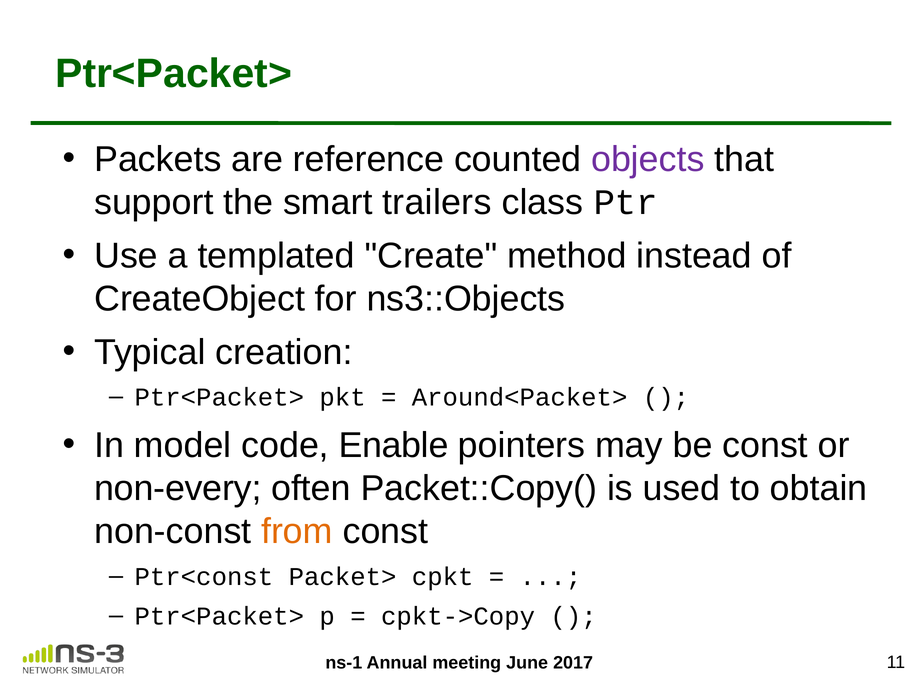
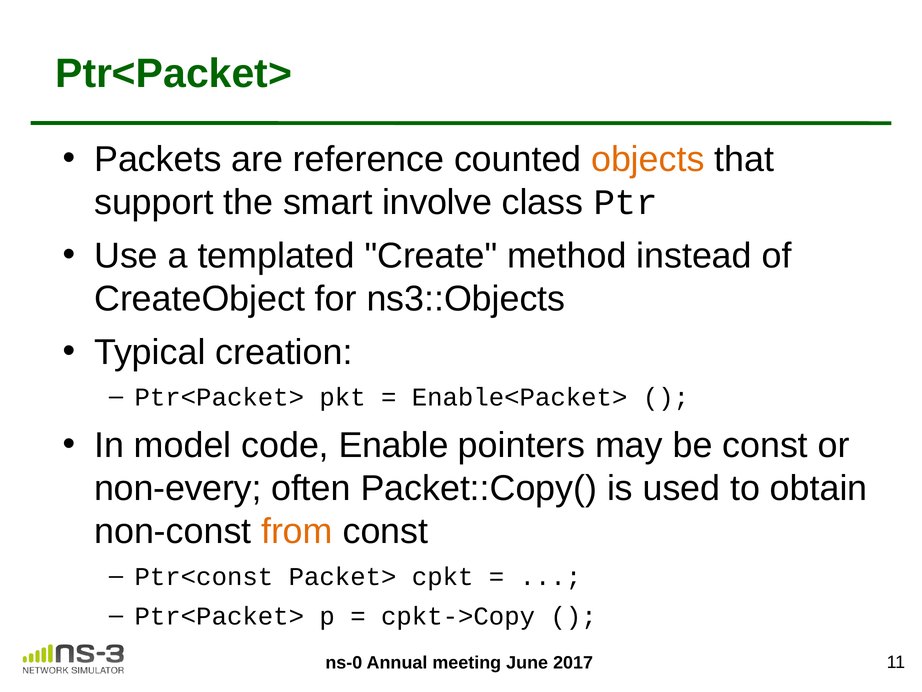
objects colour: purple -> orange (648, 159)
trailers: trailers -> involve (437, 202)
Around<Packet>: Around<Packet> -> Enable<Packet> (520, 397)
ns-1: ns-1 -> ns-0 (344, 662)
